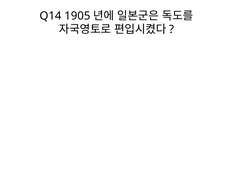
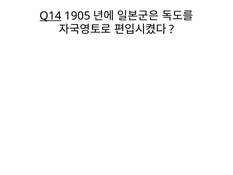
Q14 underline: none -> present (51, 16)
